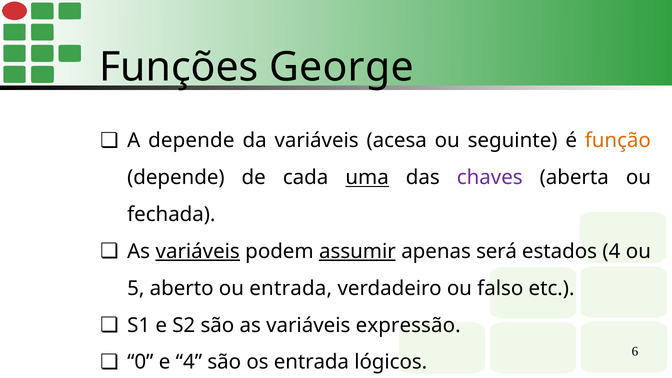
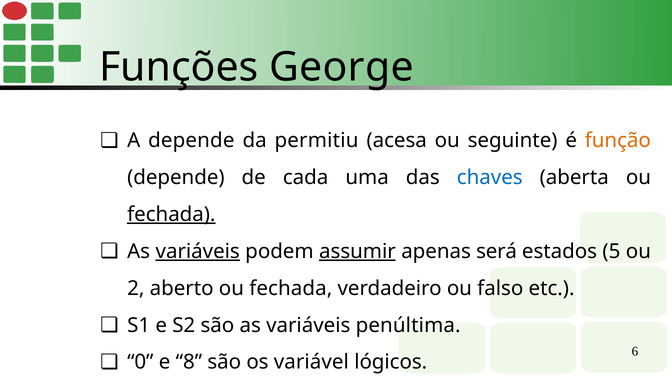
da variáveis: variáveis -> permitiu (316, 141)
uma underline: present -> none (367, 178)
chaves colour: purple -> blue (490, 178)
fechada underline: none -> present (171, 214)
estados 4: 4 -> 5 (611, 251)
5: 5 -> 2 (136, 288)
aberto ou entrada: entrada -> fechada (291, 288)
expressão: expressão -> penúltima (408, 325)
e 4: 4 -> 8 (189, 362)
os entrada: entrada -> variável (311, 362)
